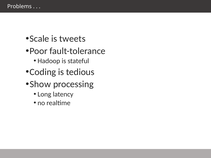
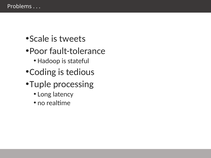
Show: Show -> Tuple (40, 84)
